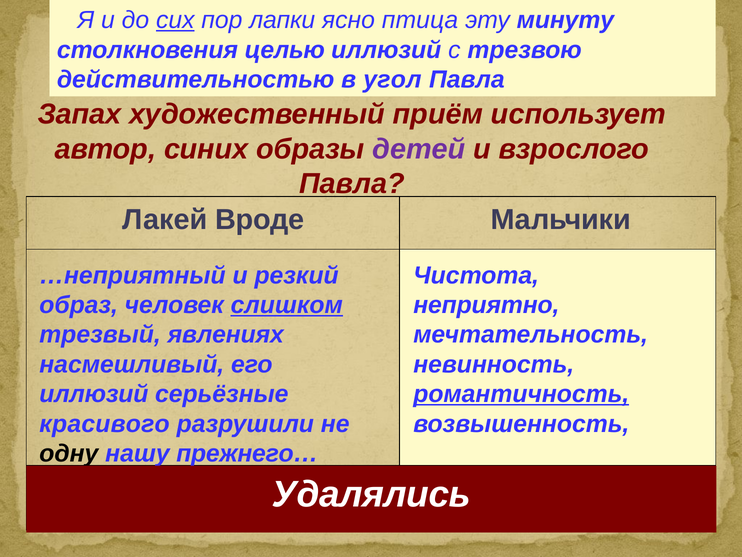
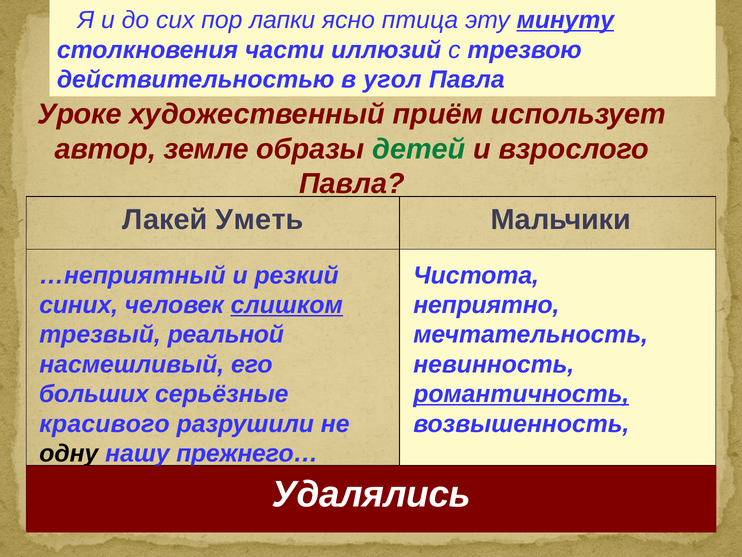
сих underline: present -> none (175, 20)
минуту underline: none -> present (565, 20)
целью: целью -> части (285, 50)
Запах: Запах -> Уроке (79, 114)
синих: синих -> земле (206, 149)
детей colour: purple -> green (419, 149)
Вроде: Вроде -> Уметь (260, 219)
образ: образ -> синих (79, 305)
явлениях: явлениях -> реальной (226, 334)
иллюзий: иллюзий -> больших (94, 394)
